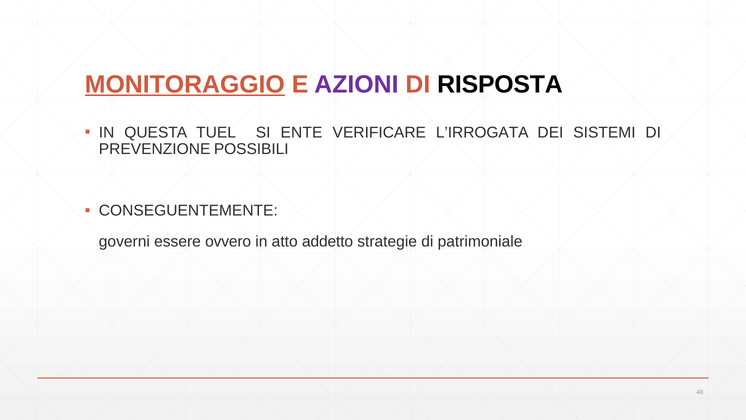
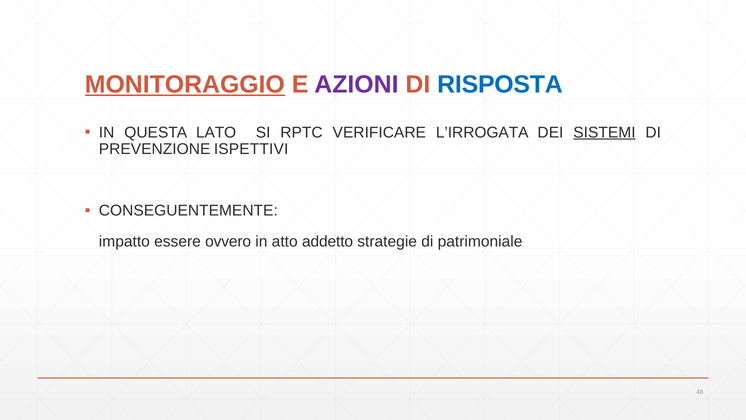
RISPOSTA colour: black -> blue (500, 84)
TUEL: TUEL -> LATO (216, 132)
ENTE: ENTE -> RPTC (302, 132)
SISTEMI underline: none -> present (604, 132)
POSSIBILI: POSSIBILI -> ISPETTIVI (251, 149)
governi: governi -> impatto (124, 241)
